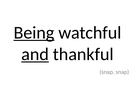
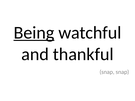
and underline: present -> none (35, 54)
